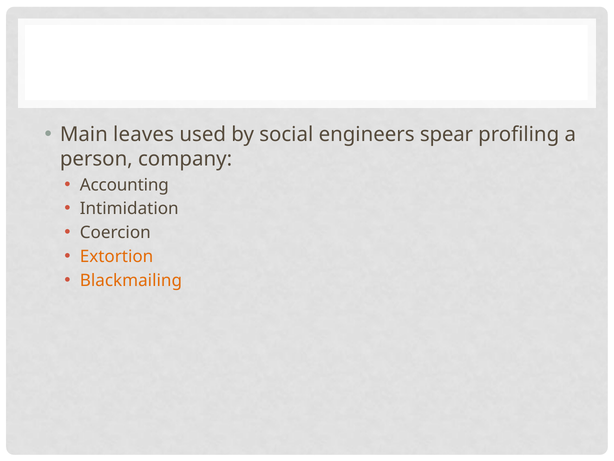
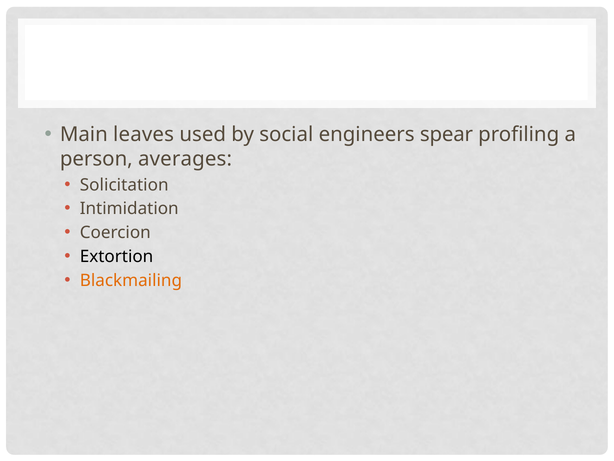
company: company -> averages (185, 159)
Accounting: Accounting -> Solicitation (124, 185)
Extortion colour: orange -> black (117, 256)
